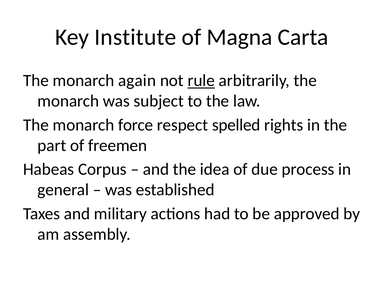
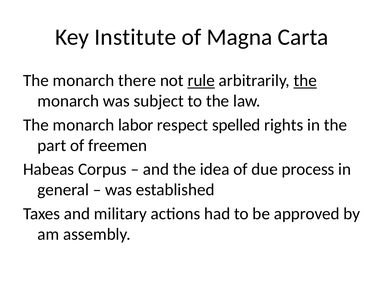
again: again -> there (137, 81)
the underline: none -> present (305, 81)
force: force -> labor (136, 125)
